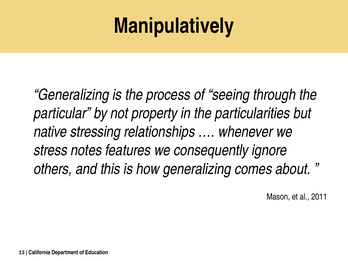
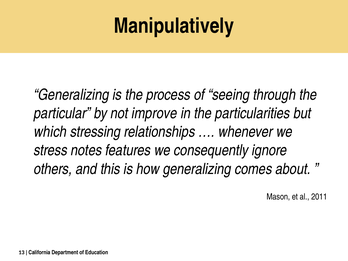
property: property -> improve (154, 113)
native: native -> which (50, 132)
